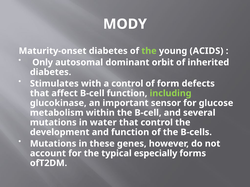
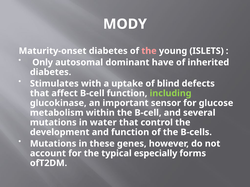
the colour: light green -> pink (149, 51)
ACIDS: ACIDS -> ISLETS (207, 51)
orbit: orbit -> have (163, 63)
a control: control -> uptake (127, 84)
form: form -> blind (168, 84)
